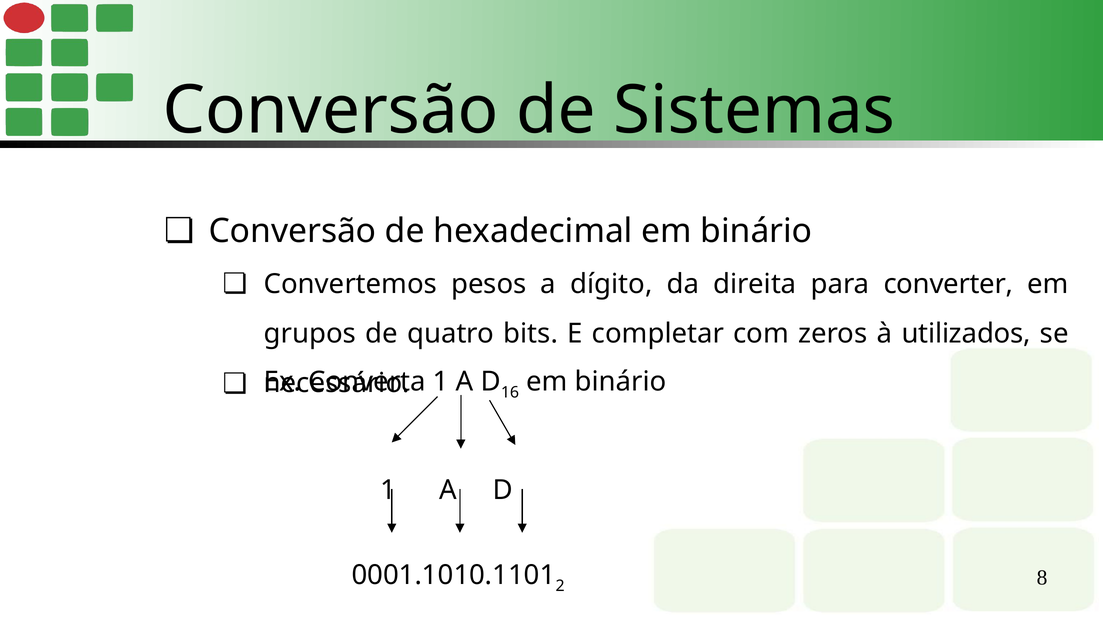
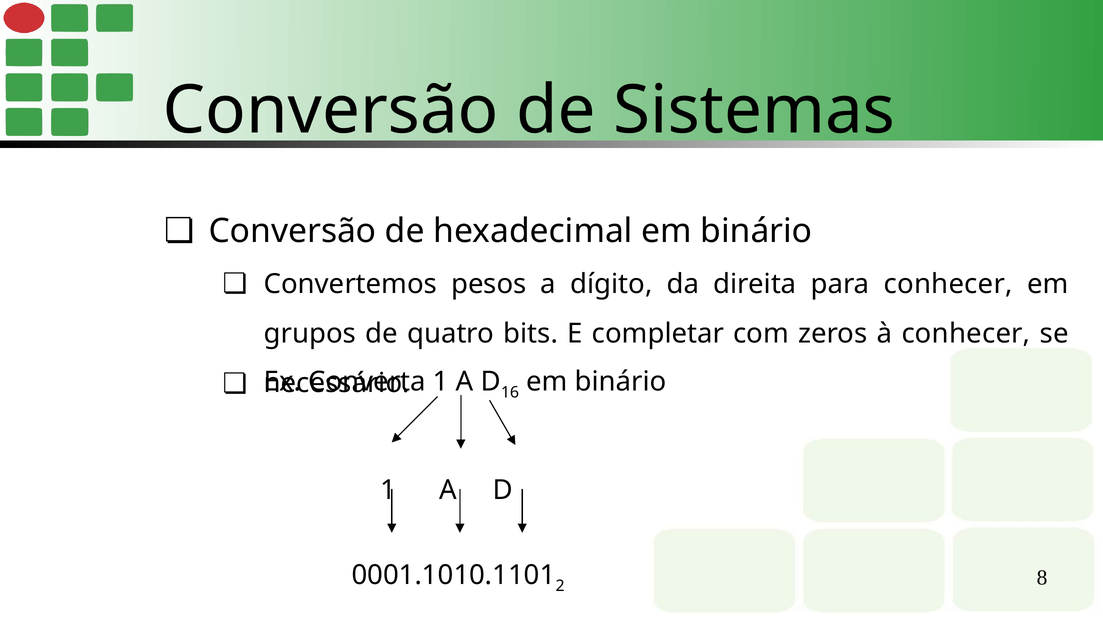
para converter: converter -> conhecer (948, 284)
à utilizados: utilizados -> conhecer (966, 333)
